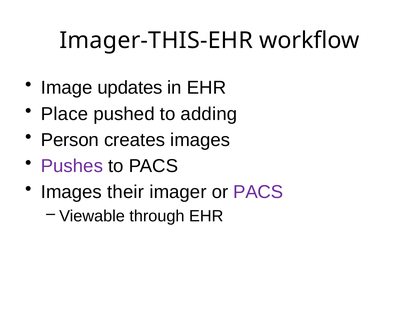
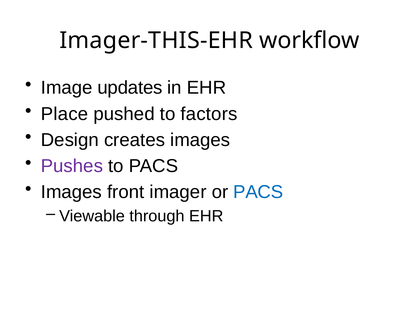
adding: adding -> factors (209, 114)
Person: Person -> Design (70, 140)
their: their -> front (126, 192)
PACS colour: purple -> blue (258, 192)
